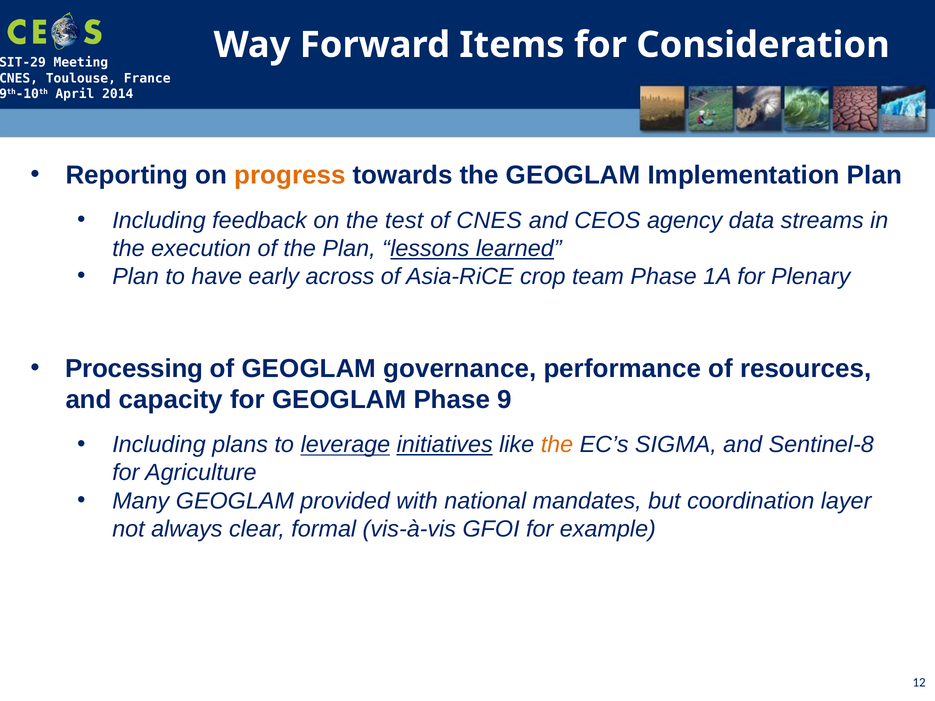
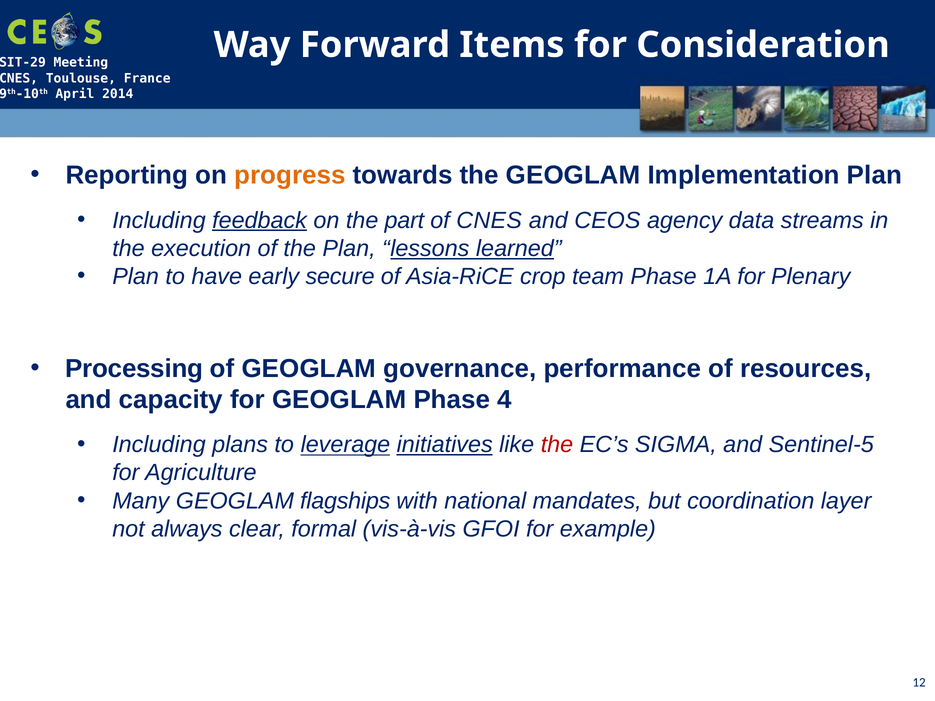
feedback underline: none -> present (260, 220)
test: test -> part (404, 220)
across: across -> secure (340, 276)
9: 9 -> 4 (505, 400)
the colour: orange -> red (557, 445)
Sentinel-8: Sentinel-8 -> Sentinel-5 (821, 445)
provided: provided -> flagships (345, 501)
